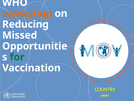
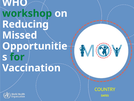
workshop colour: orange -> green (27, 13)
